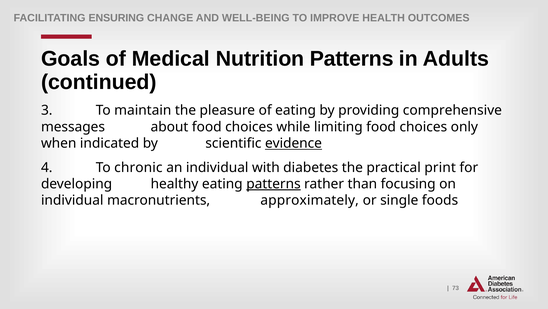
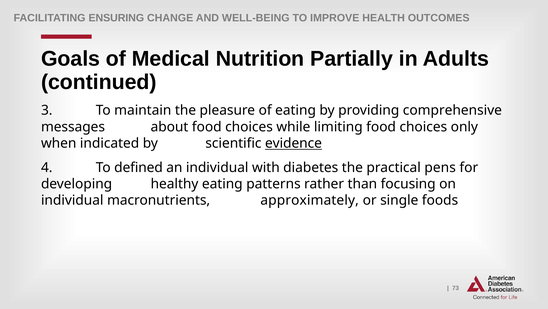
Nutrition Patterns: Patterns -> Partially (352, 59)
chronic: chronic -> defined (139, 167)
print: print -> pens (440, 167)
patterns underline: present -> none (273, 184)
